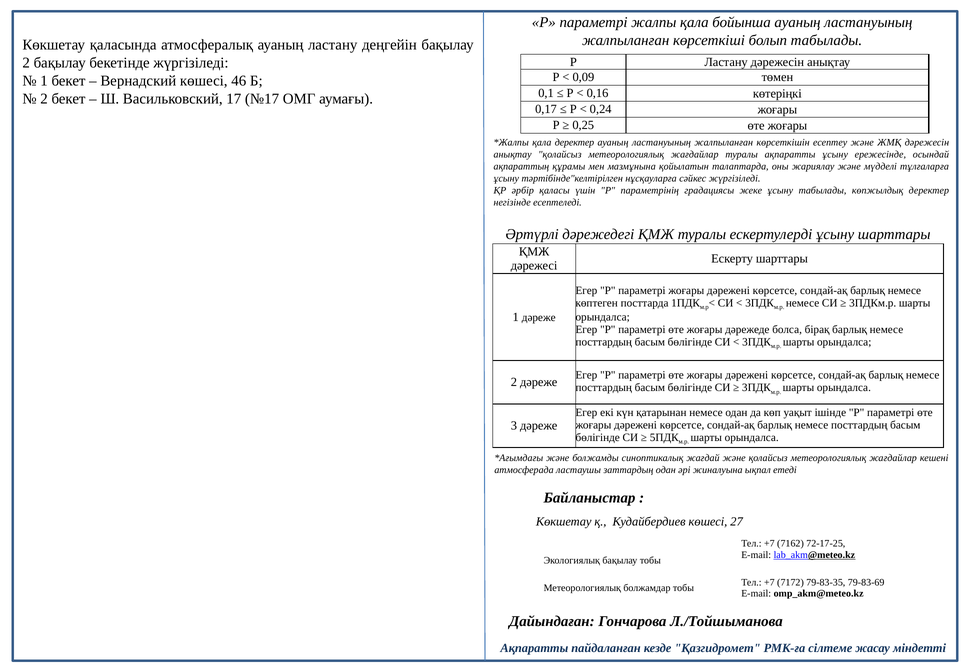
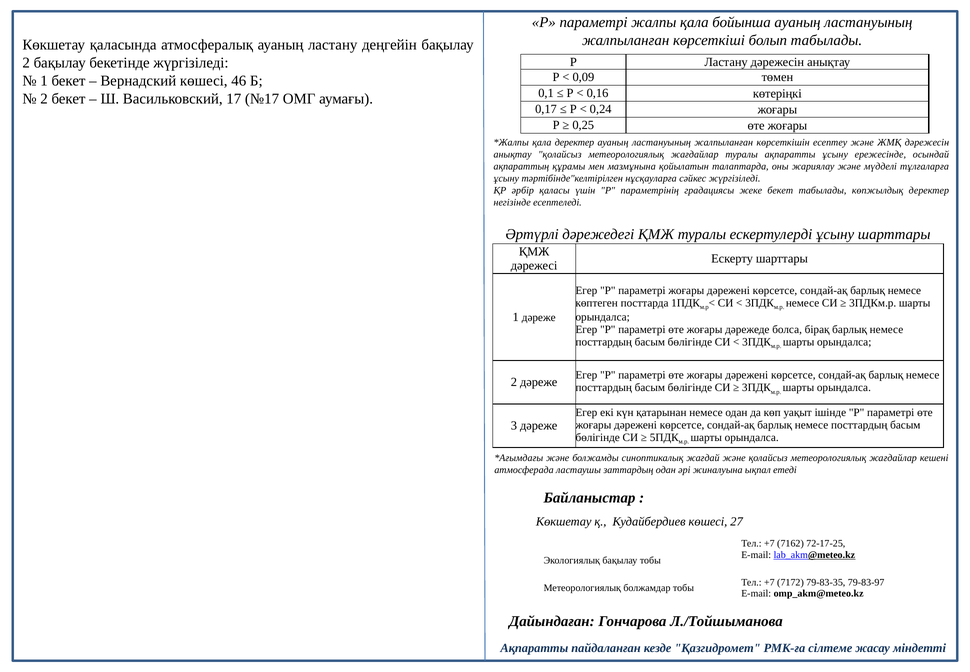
жеке ұсыну: ұсыну -> бекет (780, 190)
79-83-69: 79-83-69 -> 79-83-97 (866, 582)
